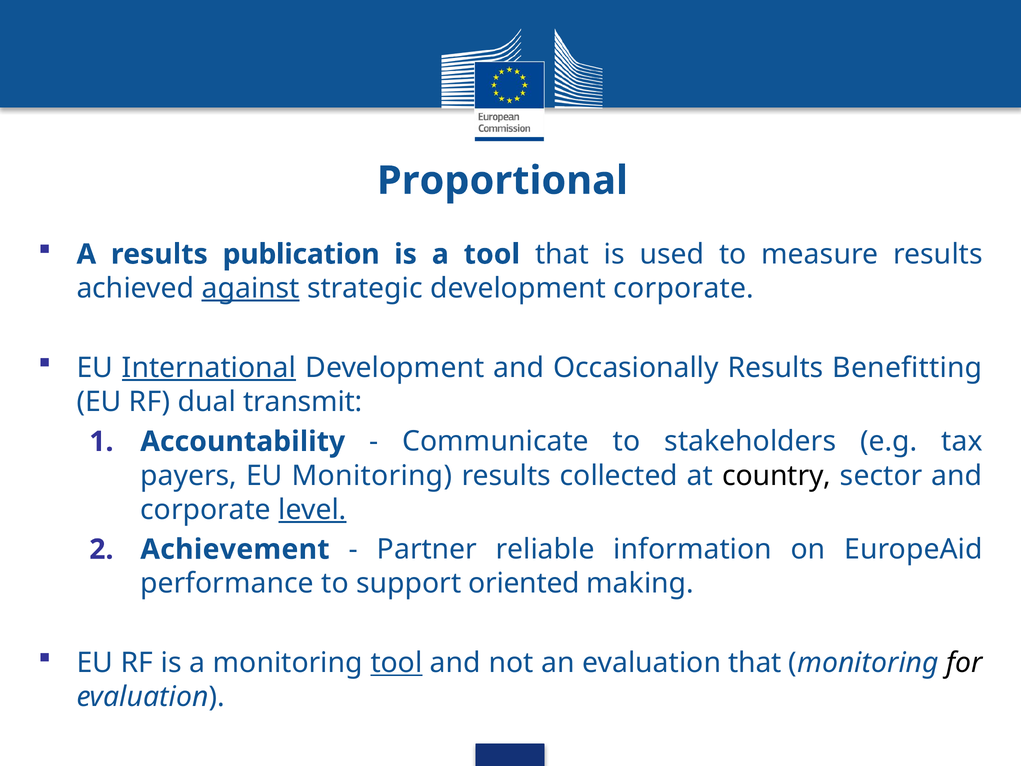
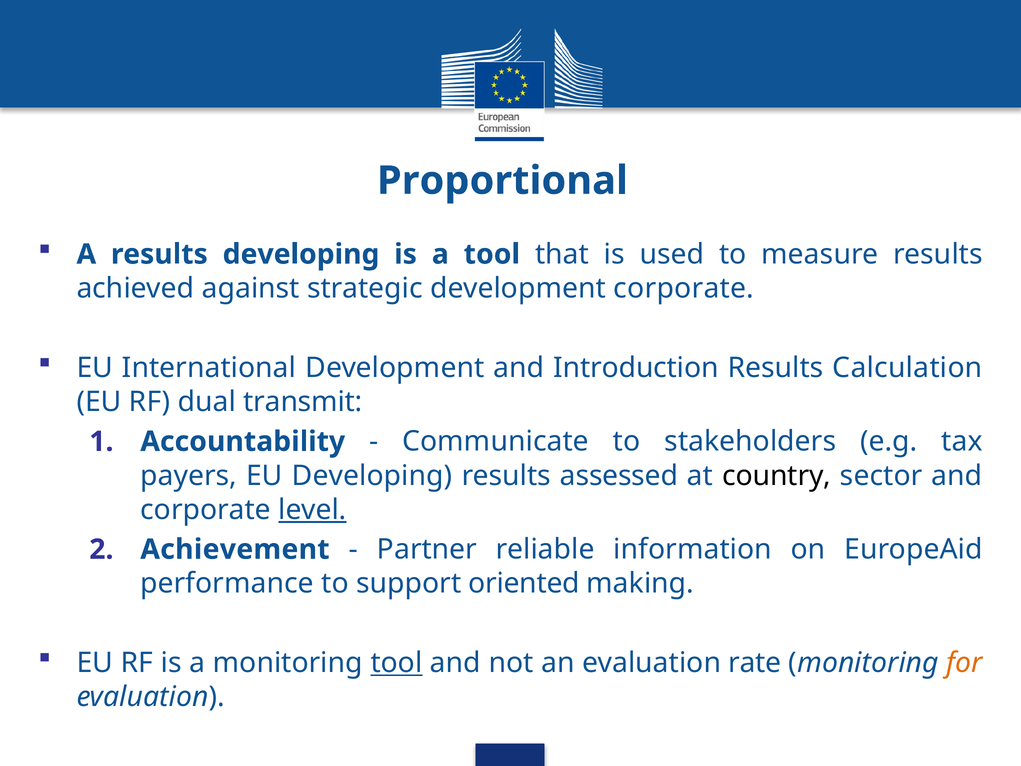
results publication: publication -> developing (301, 254)
against underline: present -> none (251, 288)
International underline: present -> none (209, 368)
Occasionally: Occasionally -> Introduction (636, 368)
Benefitting: Benefitting -> Calculation (907, 368)
EU Monitoring: Monitoring -> Developing (372, 475)
collected: collected -> assessed (619, 475)
evaluation that: that -> rate (755, 663)
for colour: black -> orange (964, 663)
